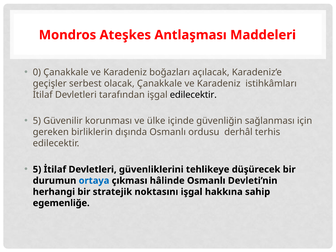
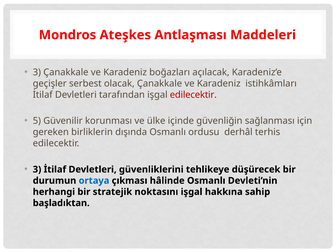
0: 0 -> 3 (37, 72)
edilecektir colour: black -> red (193, 95)
5: 5 -> 3 (37, 169)
egemenliğe: egemenliğe -> başladıktan (61, 203)
